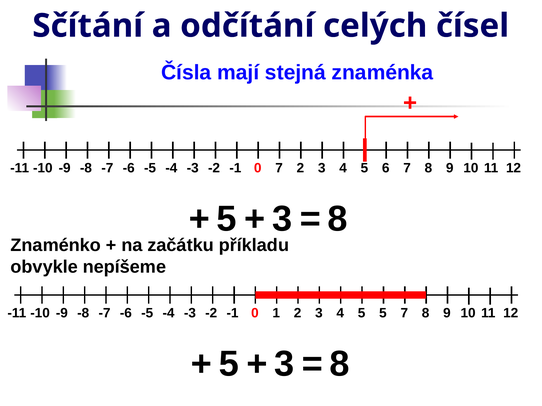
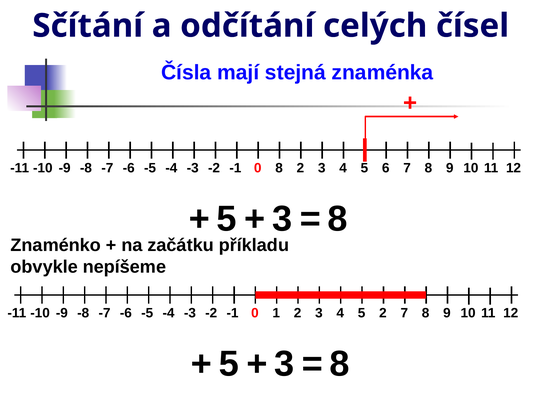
-9 7: 7 -> 8 (279, 168)
5 5: 5 -> 2 (383, 313)
